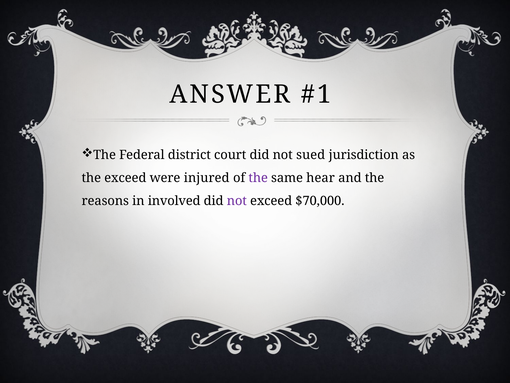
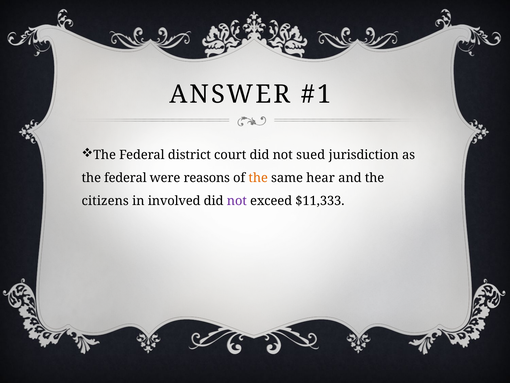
exceed: exceed -> federal (125, 178)
injured: injured -> reasons (207, 178)
the colour: purple -> orange (258, 178)
reasons: reasons -> citizens (105, 201)
$70,000: $70,000 -> $11,333 (320, 201)
